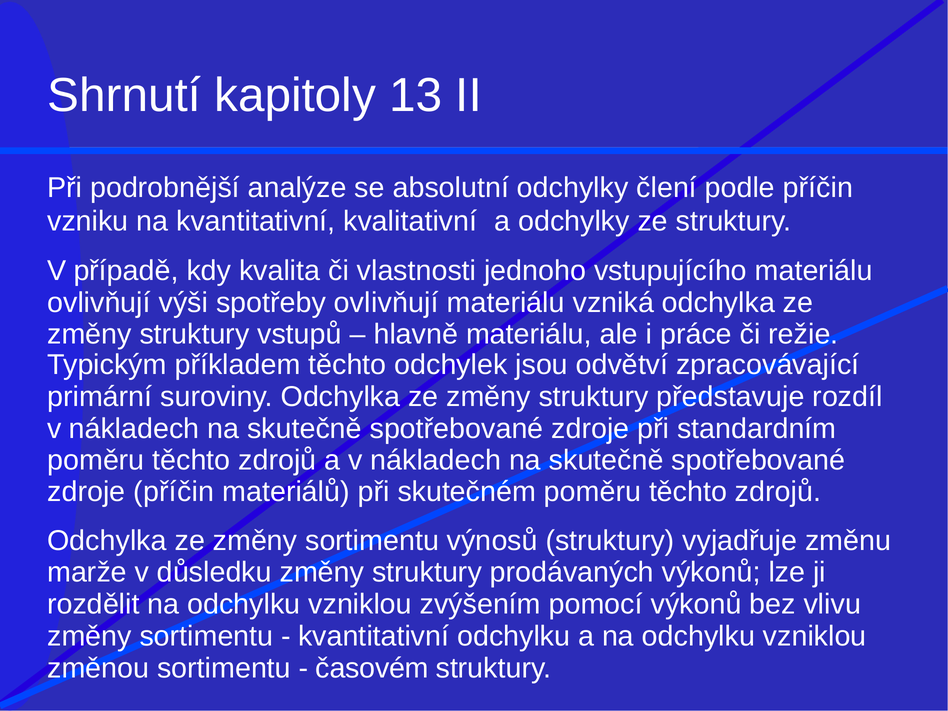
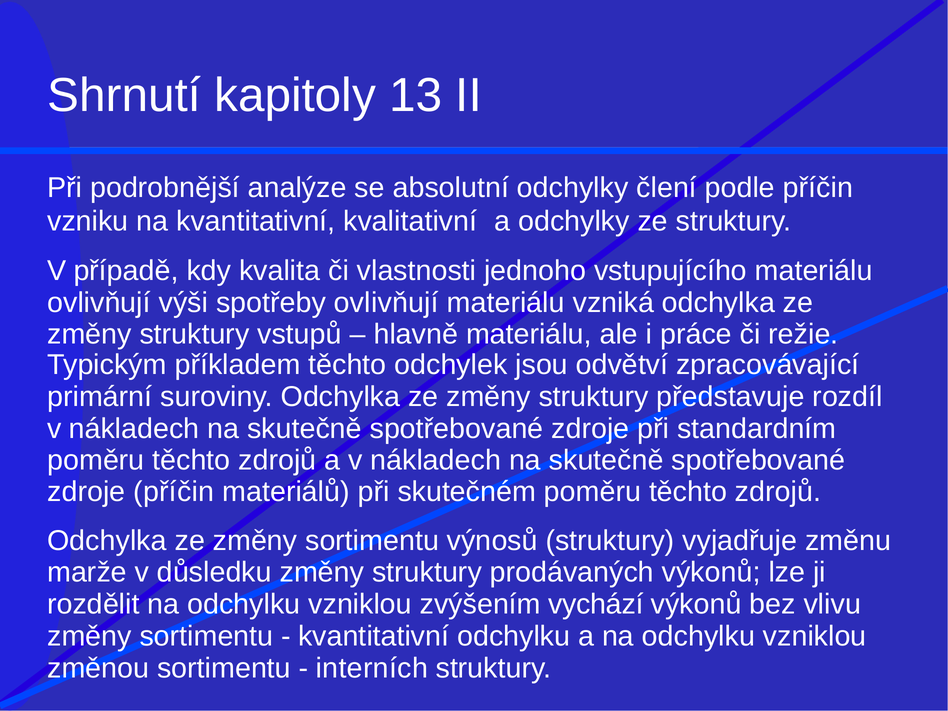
pomocí: pomocí -> vychází (596, 605)
časovém: časovém -> interních (372, 668)
